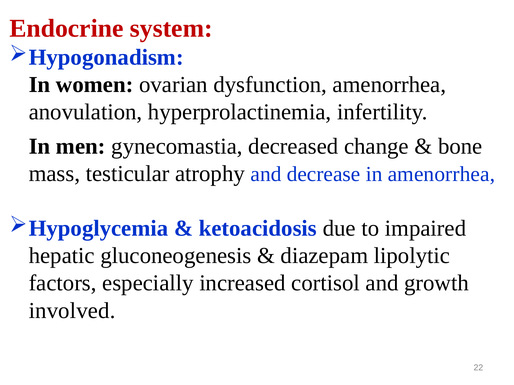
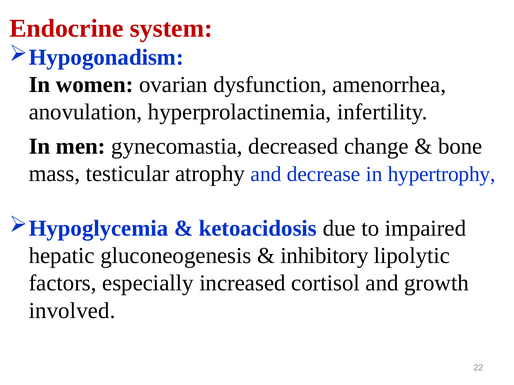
in amenorrhea: amenorrhea -> hypertrophy (442, 174)
diazepam: diazepam -> inhibitory (324, 256)
